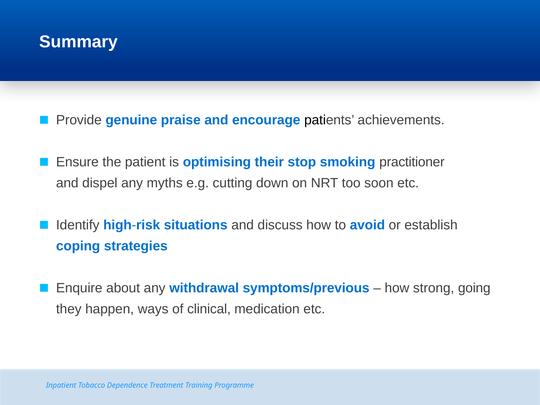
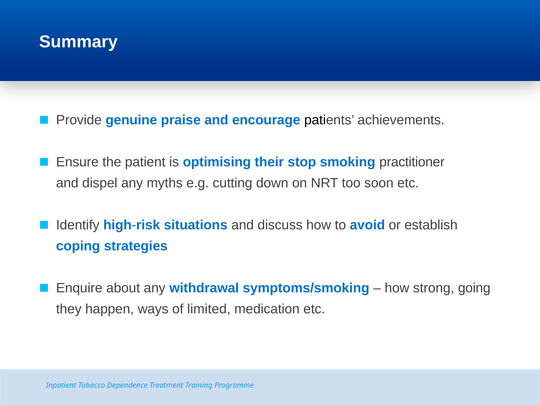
symptoms/previous: symptoms/previous -> symptoms/smoking (306, 288)
clinical: clinical -> limited (209, 309)
